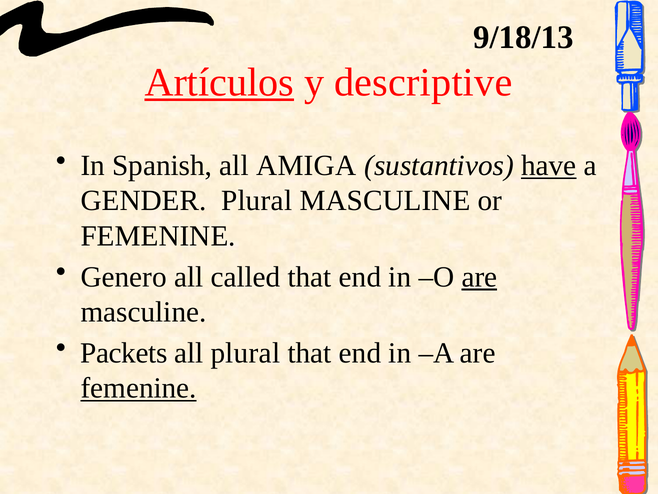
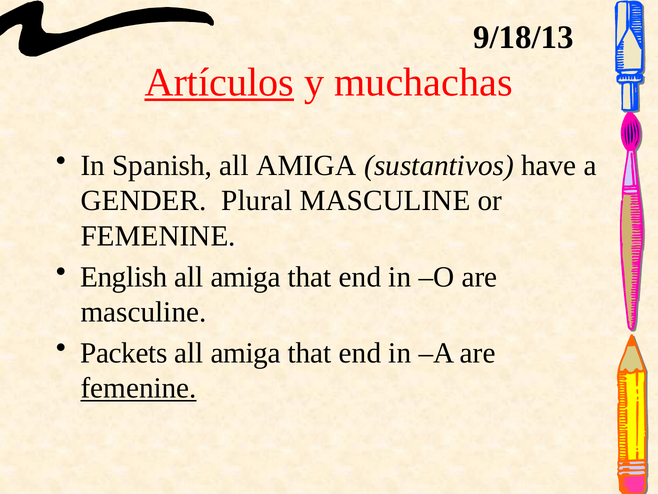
descriptive: descriptive -> muchachas (423, 82)
have underline: present -> none (549, 165)
Genero: Genero -> English (124, 277)
called: called -> amiga (246, 277)
are underline: present -> none (479, 277)
plural: plural -> amiga (246, 353)
